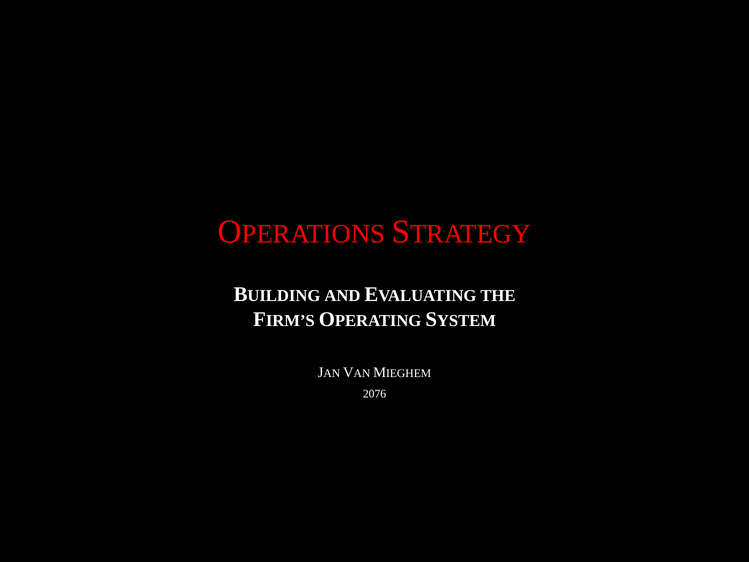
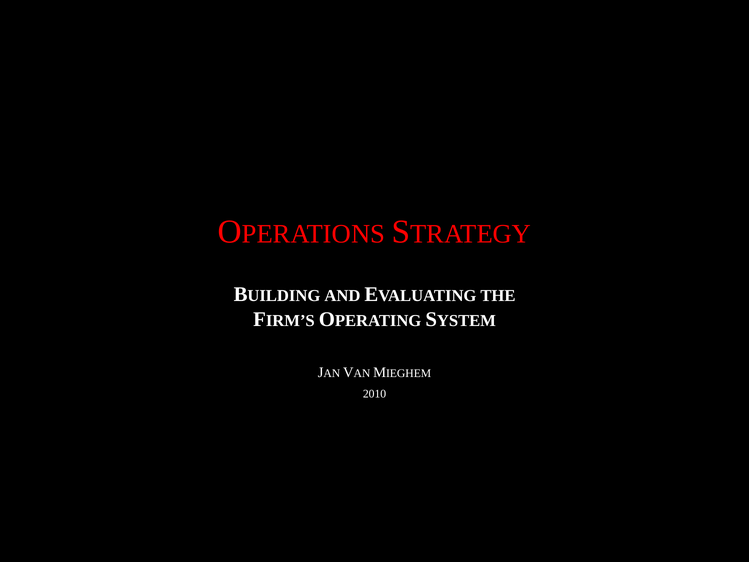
2076: 2076 -> 2010 (375, 394)
